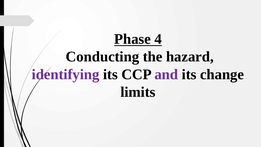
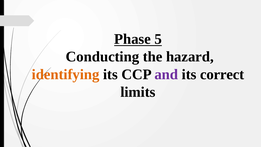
4: 4 -> 5 (158, 39)
identifying colour: purple -> orange (66, 74)
change: change -> correct (222, 74)
